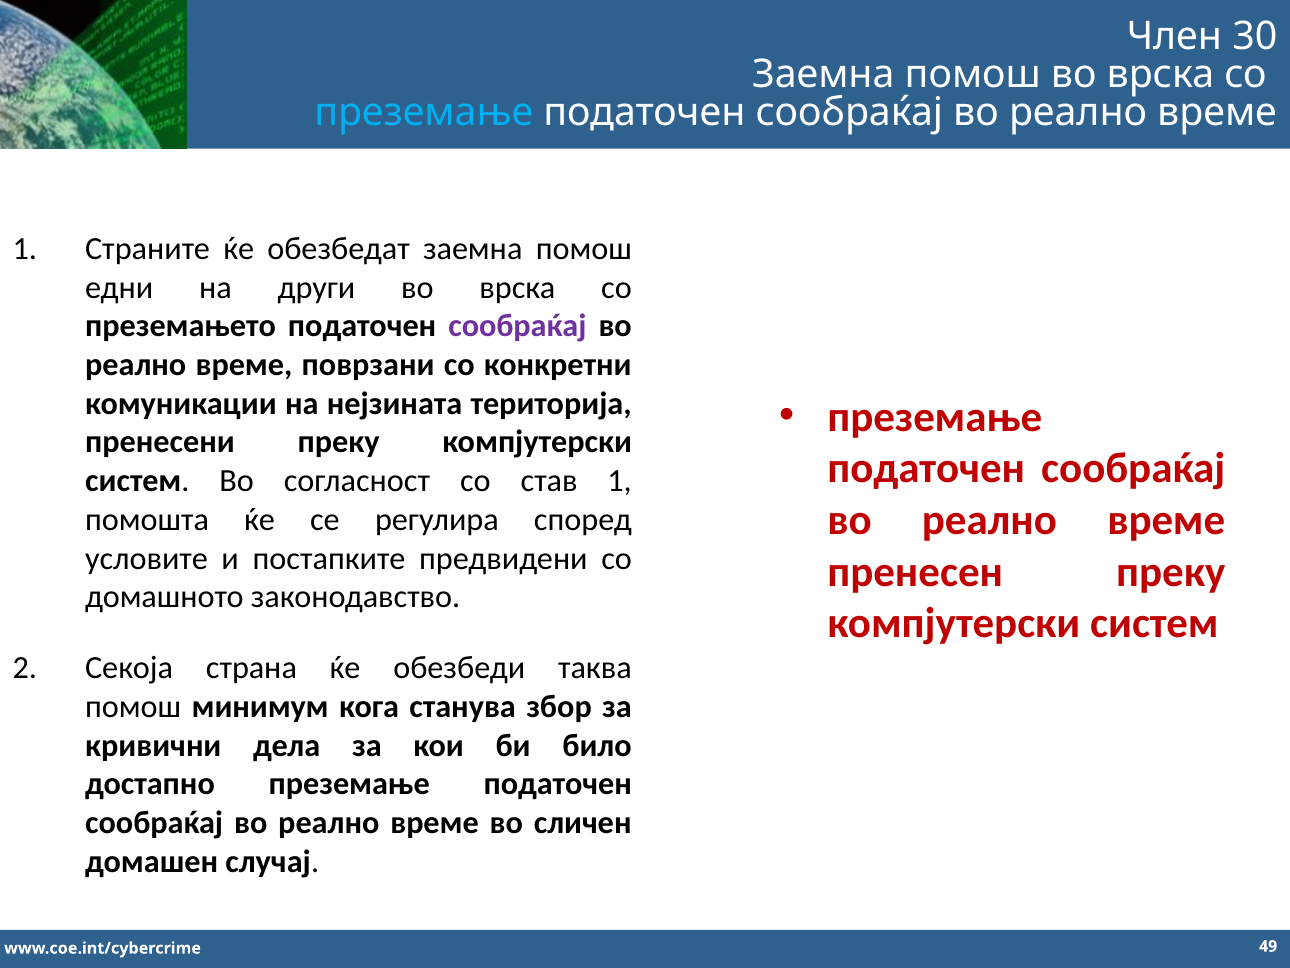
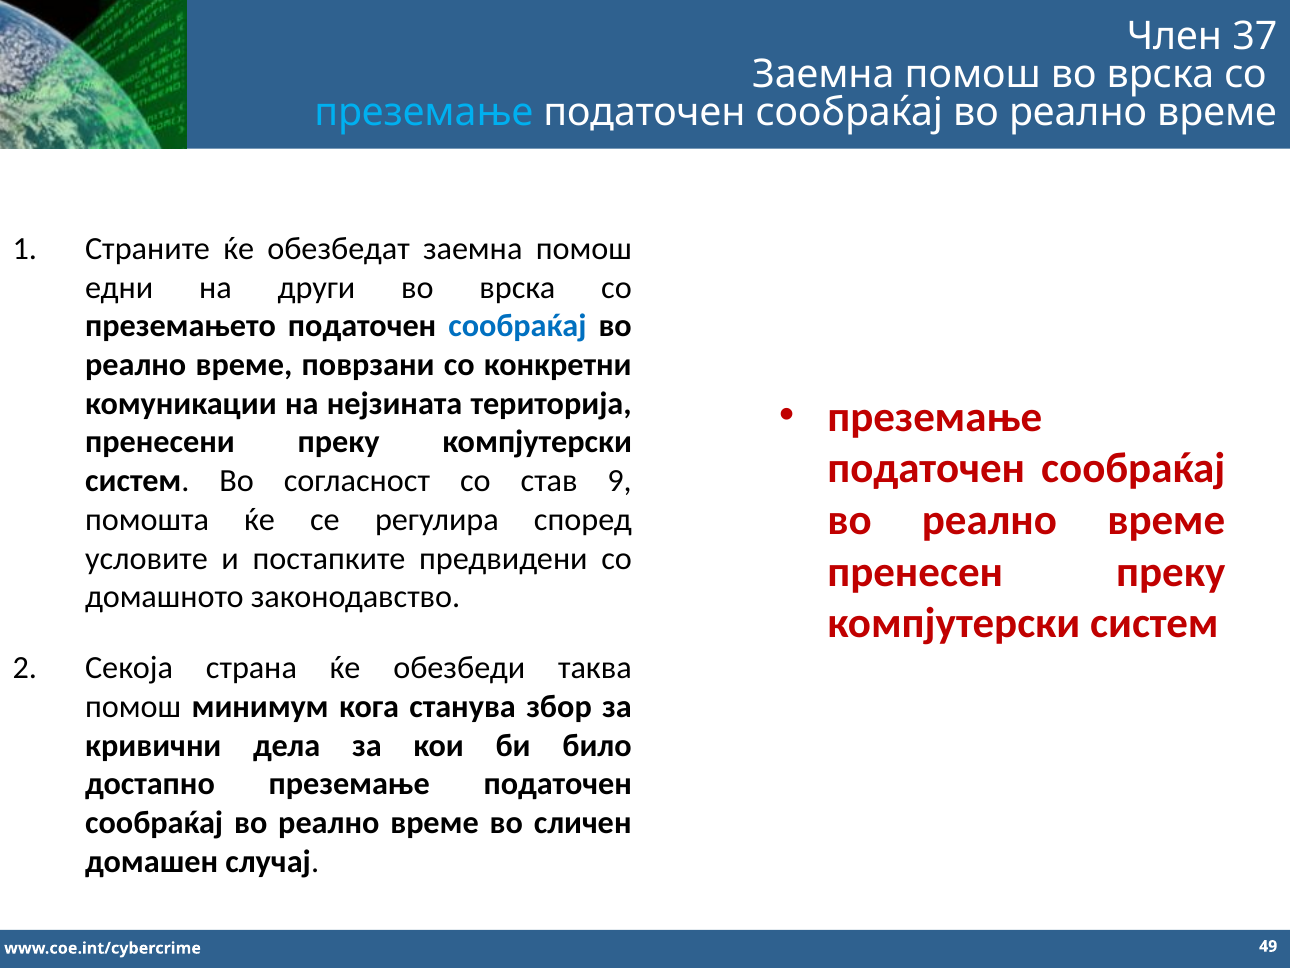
30: 30 -> 37 (1255, 36)
сообраќај colour: purple -> blue (517, 326)
став 1: 1 -> 9 (620, 481)
